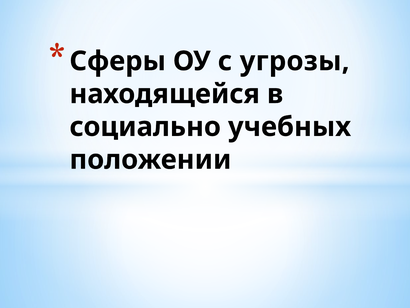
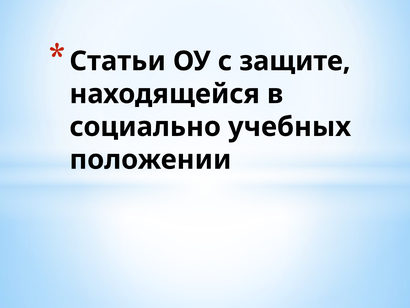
Сферы: Сферы -> Статьи (118, 61)
угрозы: угрозы -> защите (295, 61)
